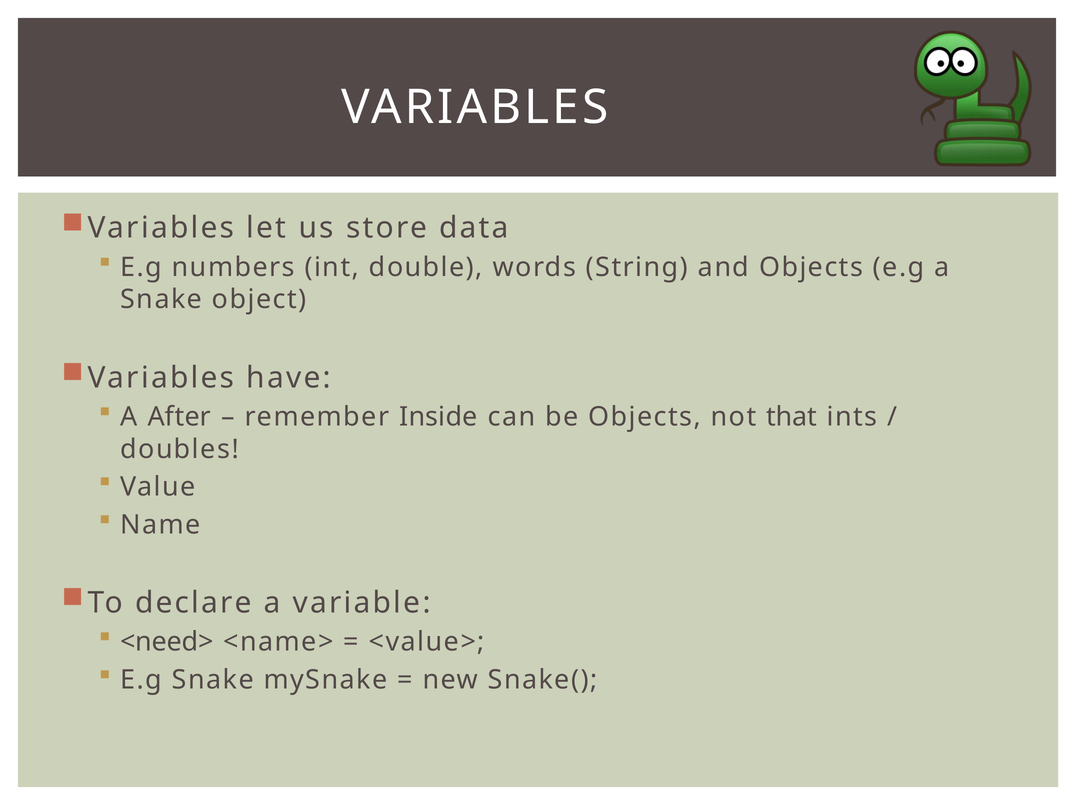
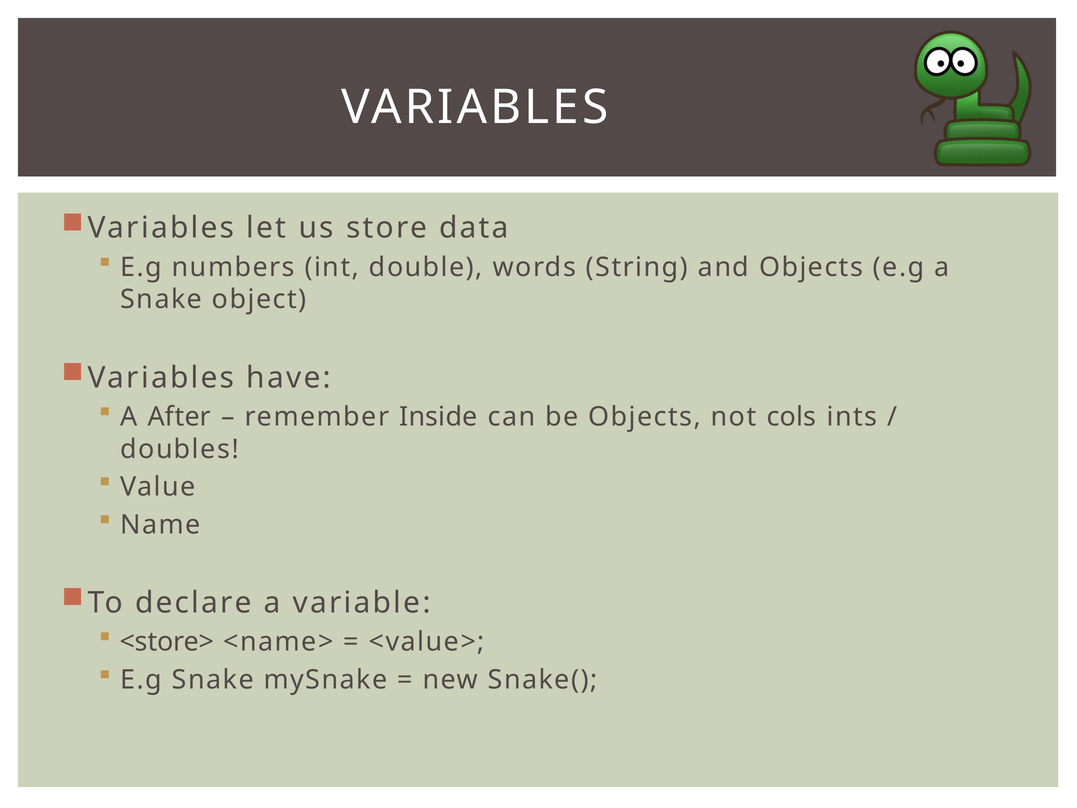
that: that -> cols (791, 417)
<need>: <need> -> <store> (167, 642)
